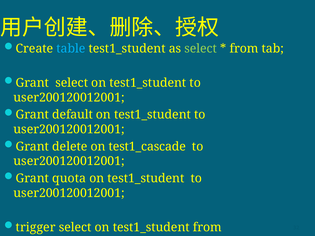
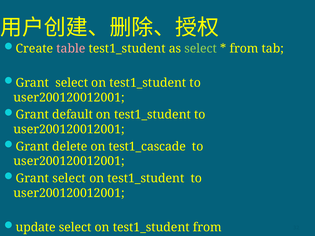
table colour: light blue -> pink (71, 49)
quota: quota -> select (69, 178)
trigger: trigger -> update (36, 228)
